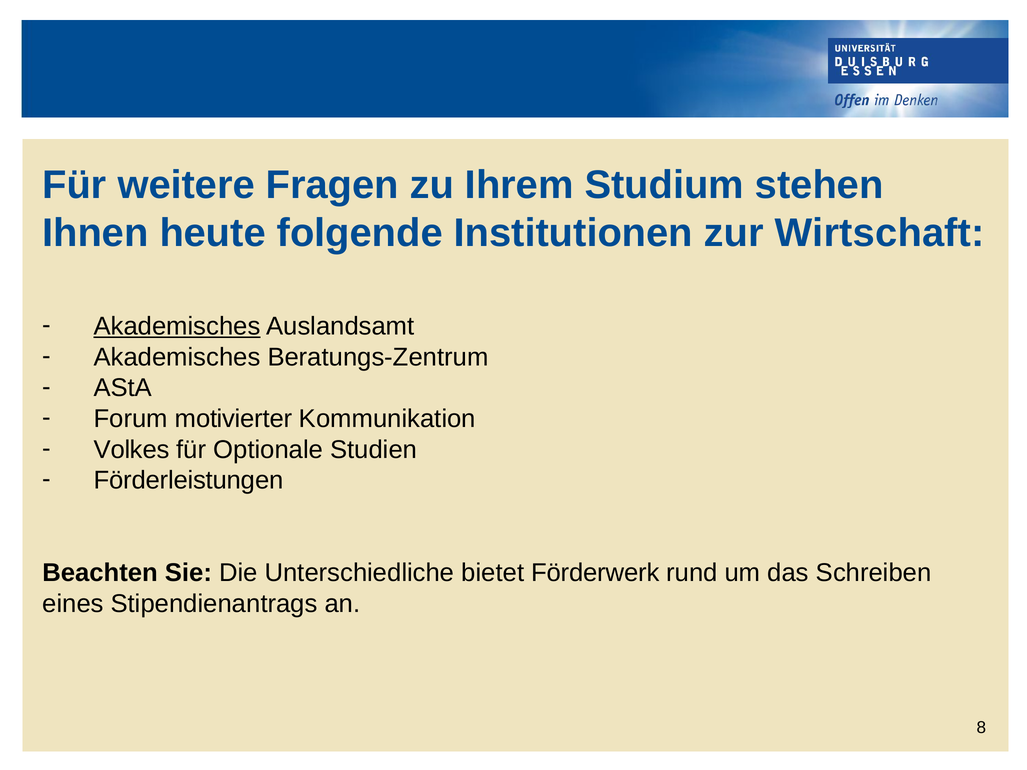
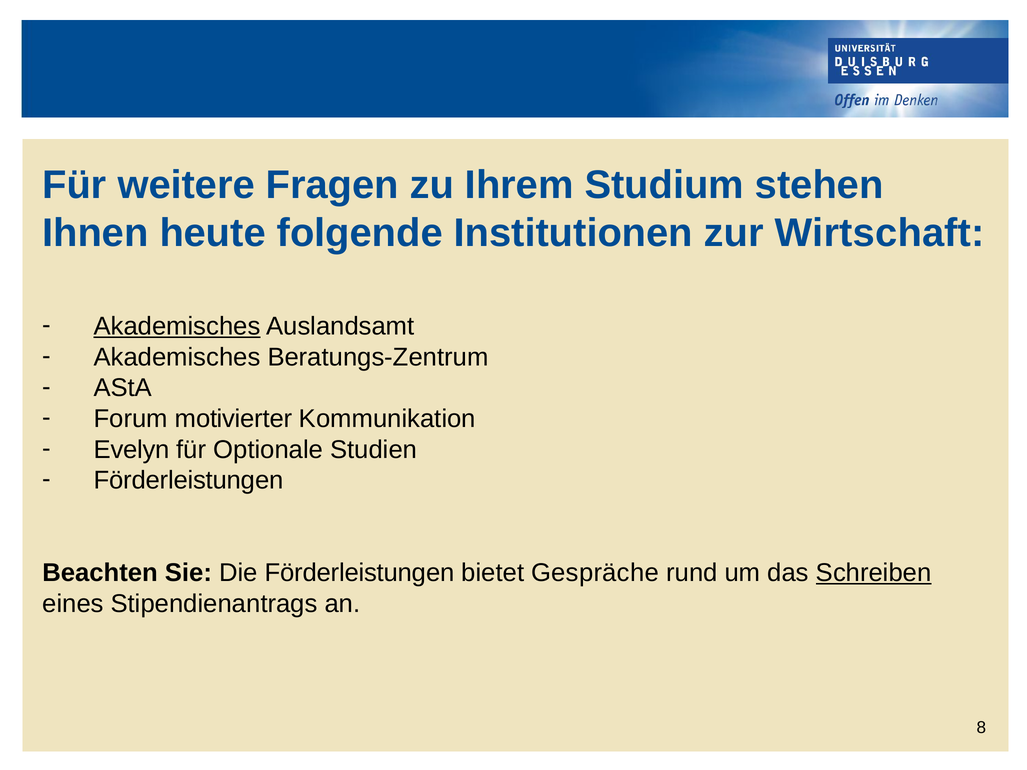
Volkes: Volkes -> Evelyn (132, 450)
Die Unterschiedliche: Unterschiedliche -> Förderleistungen (360, 573)
Förderwerk: Förderwerk -> Gespräche (595, 573)
Schreiben underline: none -> present (874, 573)
